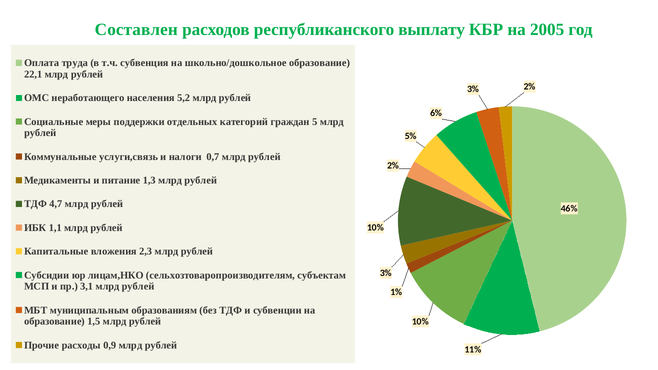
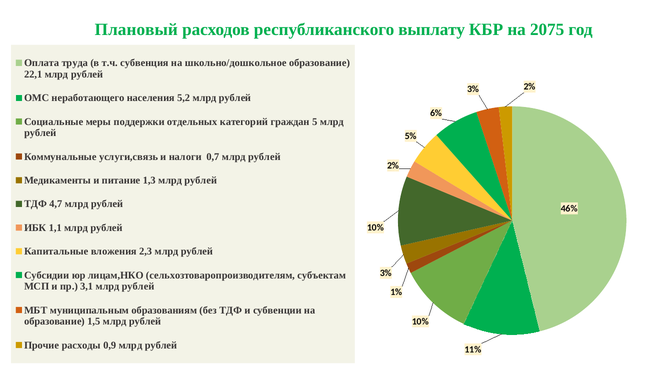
Составлен: Составлен -> Плановый (136, 30)
2005: 2005 -> 2075 (547, 30)
